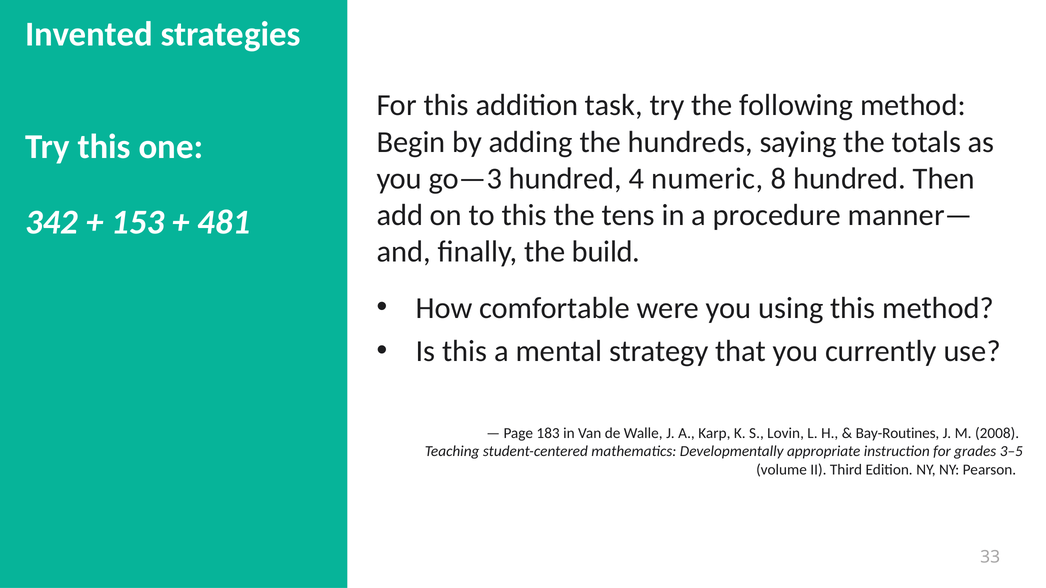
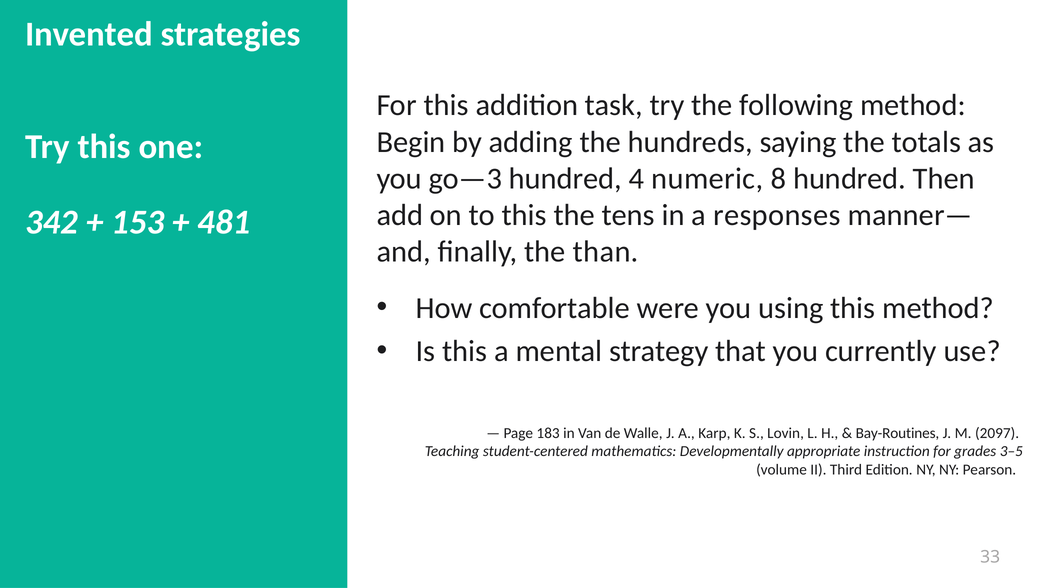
procedure: procedure -> responses (777, 215)
build: build -> than (606, 252)
2008: 2008 -> 2097 (997, 433)
